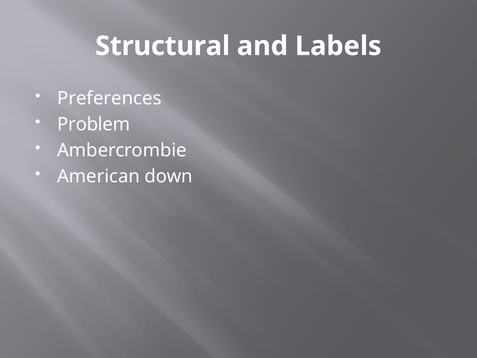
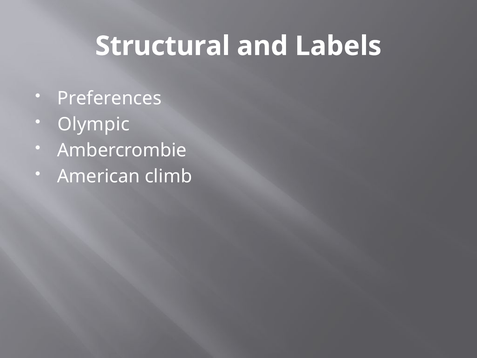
Problem: Problem -> Olympic (94, 124)
down: down -> climb (168, 176)
